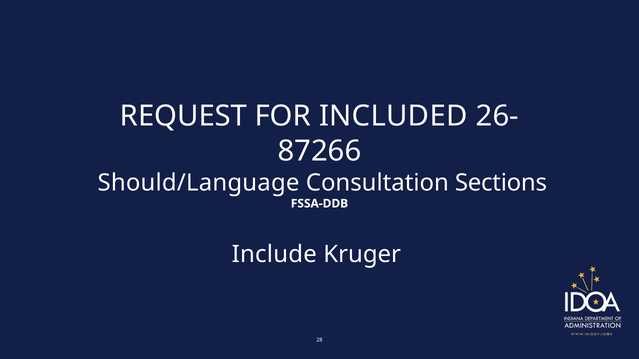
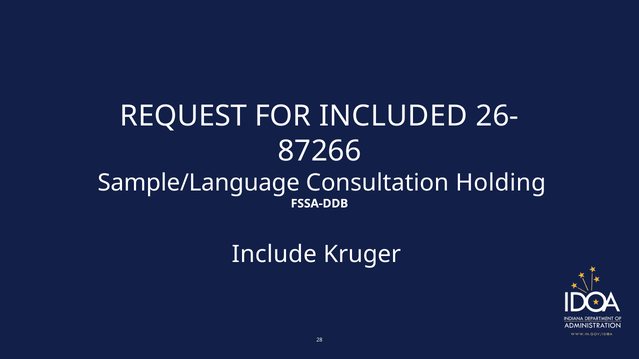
Should/Language: Should/Language -> Sample/Language (199, 183)
Sections: Sections -> Holding (501, 183)
